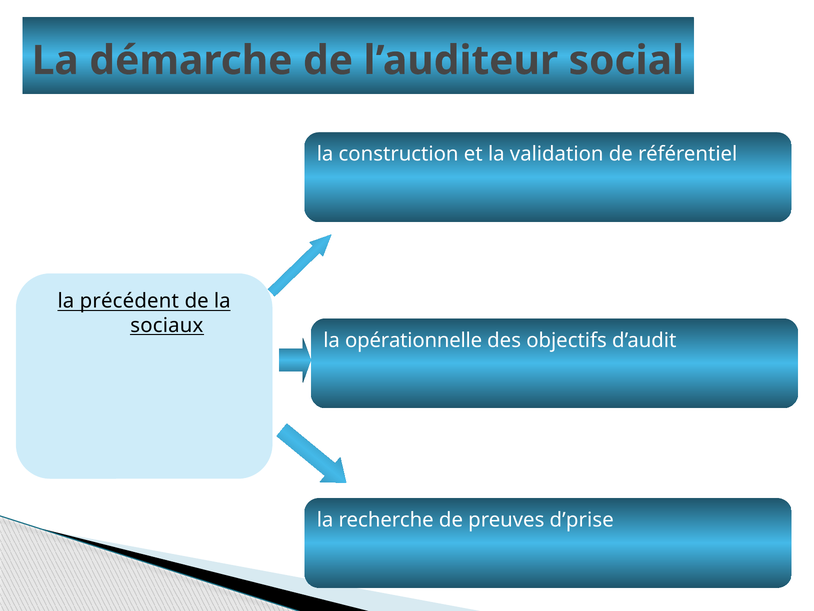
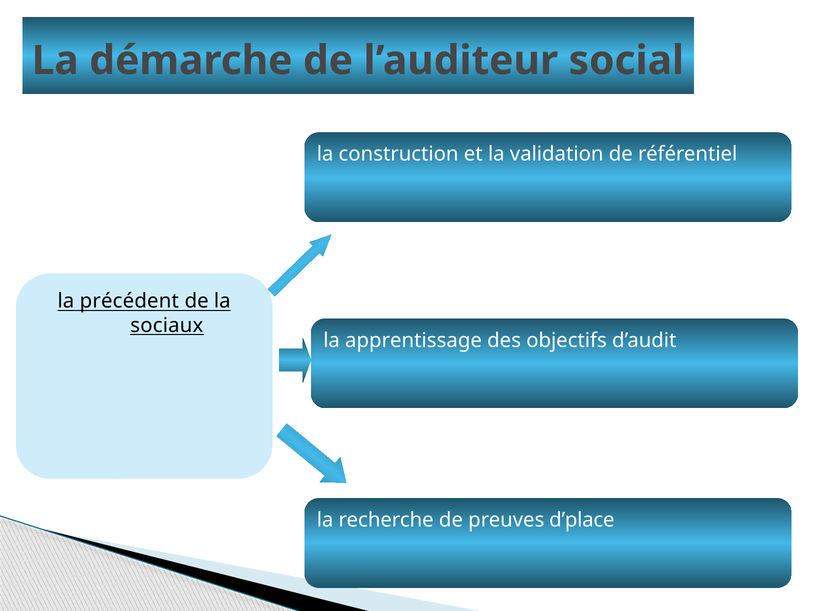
opérationnelle: opérationnelle -> apprentissage (414, 340)
d’prise: d’prise -> d’place (582, 520)
